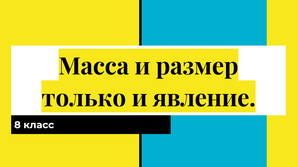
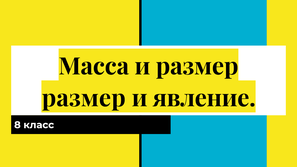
только: только -> размер (84, 98)
